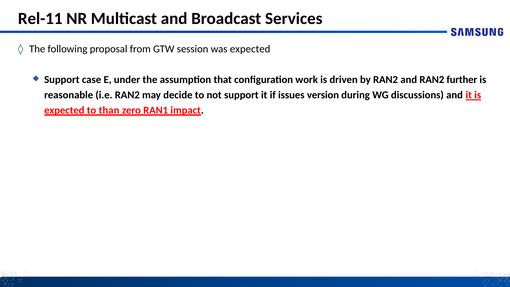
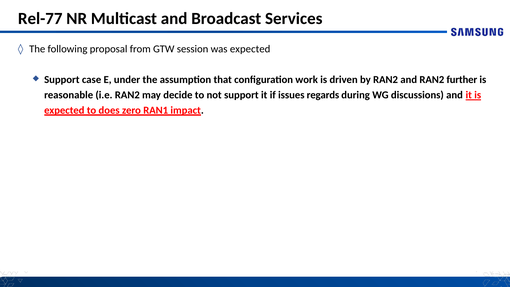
Rel-11: Rel-11 -> Rel-77 (40, 19)
version: version -> regards (323, 95)
than: than -> does (109, 110)
